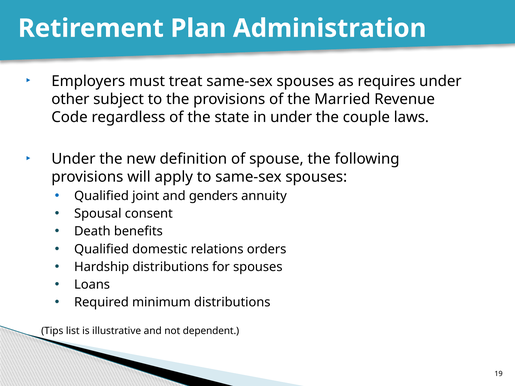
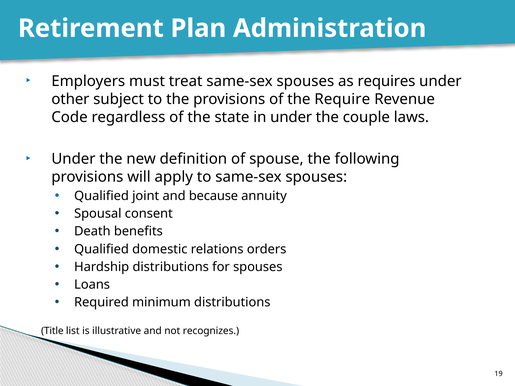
Married: Married -> Require (342, 99)
genders: genders -> because (213, 196)
Tips: Tips -> Title (52, 331)
dependent: dependent -> recognizes (211, 331)
